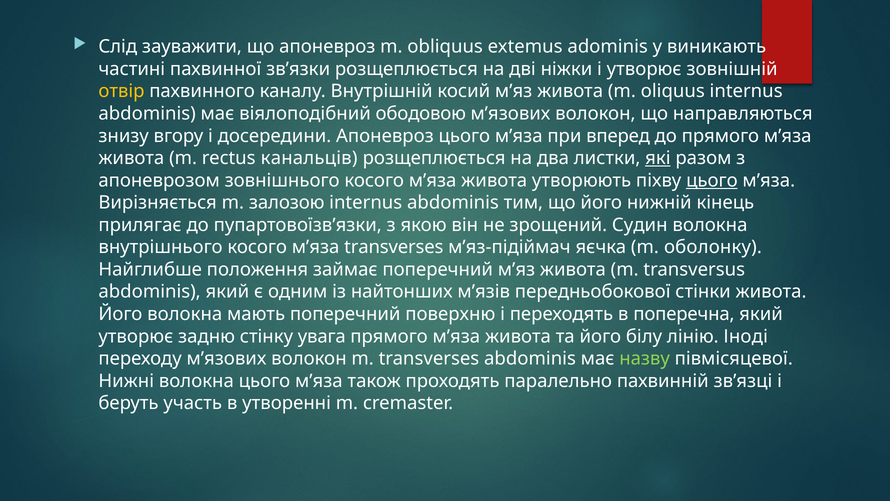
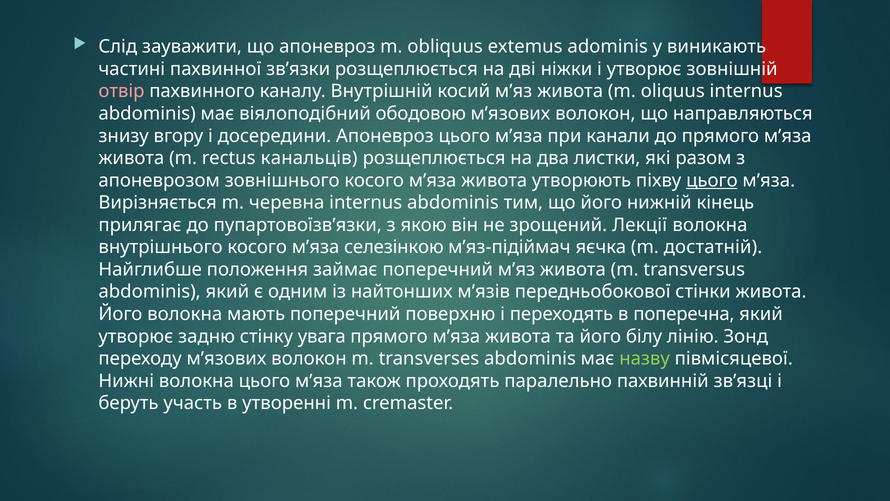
отвір colour: yellow -> pink (121, 91)
вперед: вперед -> канали (618, 136)
які underline: present -> none (658, 158)
залозою: залозою -> черевна (287, 203)
Судин: Судин -> Лекції (640, 225)
м’яза transverses: transverses -> селезінкою (394, 247)
оболонку: оболонку -> достатній (713, 247)
Іноді: Іноді -> Зонд (746, 336)
